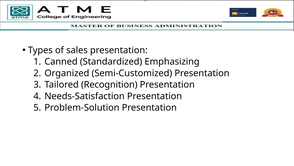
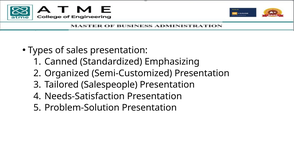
Recognition: Recognition -> Salespeople (109, 84)
